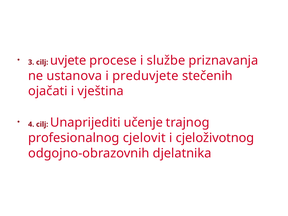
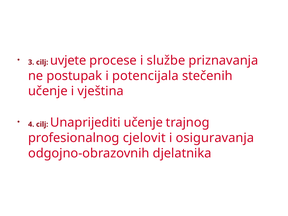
ustanova: ustanova -> postupak (74, 76)
preduvjete: preduvjete -> potencijala (145, 76)
ojačati: ojačati -> učenje (48, 91)
cjeloživotnog: cjeloživotnog -> osiguravanja (215, 138)
